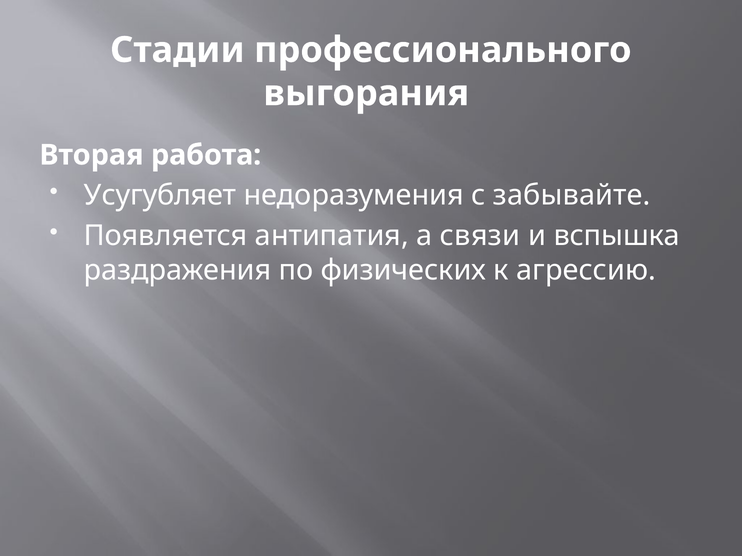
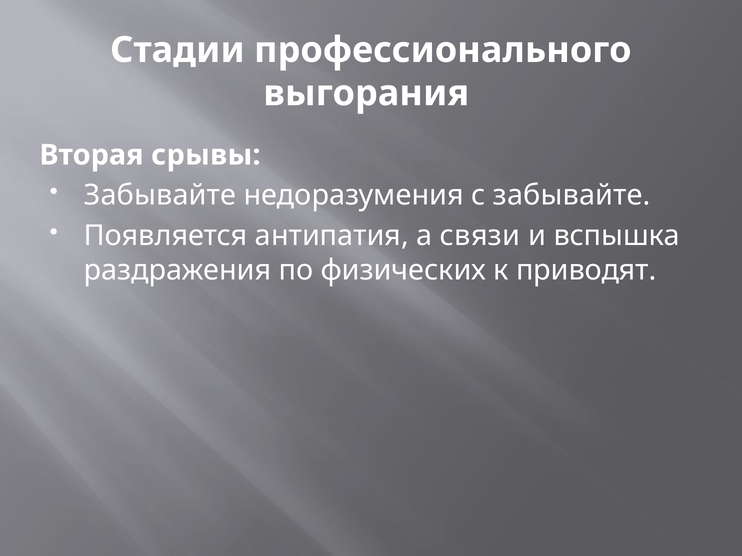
работа: работа -> срывы (206, 155)
Усугубляет: Усугубляет -> Забывайте (160, 196)
агрессию: агрессию -> приводят (586, 271)
